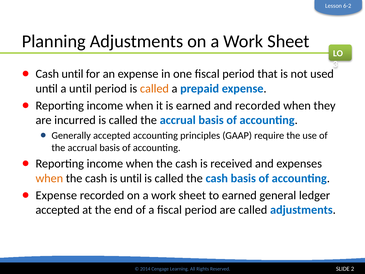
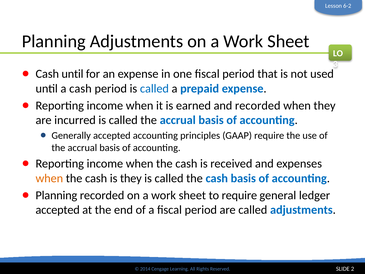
a until: until -> cash (80, 88)
called colour: orange -> blue (154, 88)
is until: until -> they (131, 178)
Expense: Expense -> Planning (56, 195)
to earned: earned -> require (239, 195)
